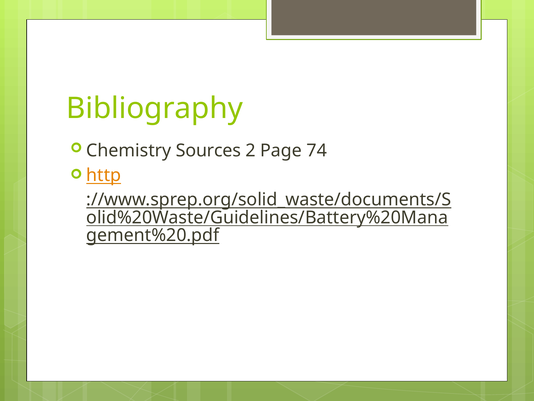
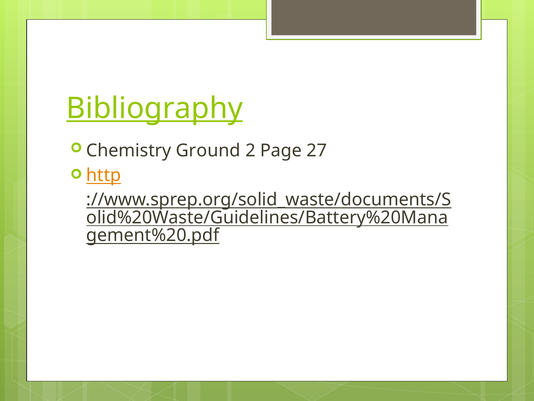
Bibliography underline: none -> present (155, 108)
Sources: Sources -> Ground (208, 150)
74: 74 -> 27 (317, 150)
